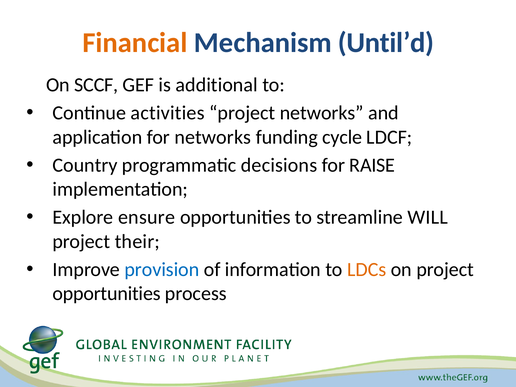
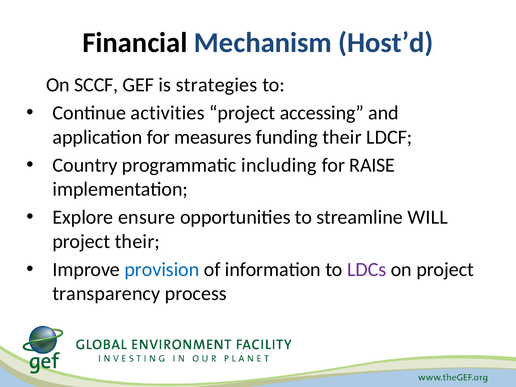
Financial colour: orange -> black (135, 43)
Until’d: Until’d -> Host’d (386, 43)
additional: additional -> strategies (217, 85)
project networks: networks -> accessing (322, 113)
for networks: networks -> measures (213, 137)
funding cycle: cycle -> their (342, 137)
decisions: decisions -> including (279, 165)
LDCs colour: orange -> purple (367, 270)
opportunities: opportunities -> transparency (106, 294)
